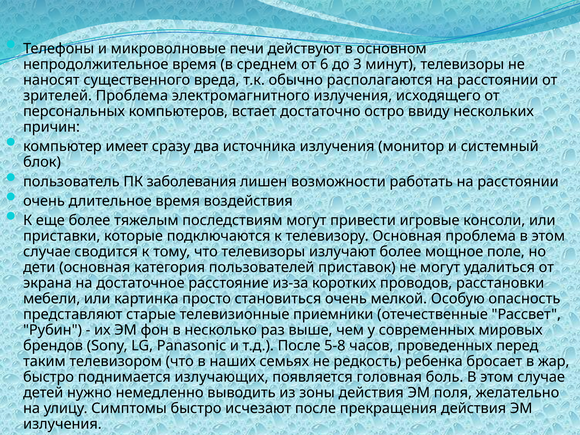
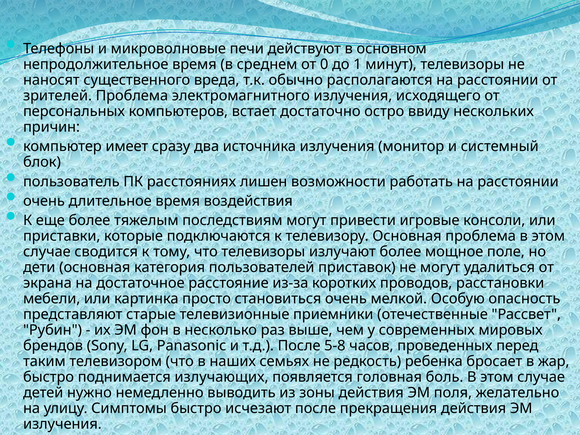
6: 6 -> 0 (324, 64)
3: 3 -> 1 (357, 64)
заболевания: заболевания -> расстояниях (191, 182)
